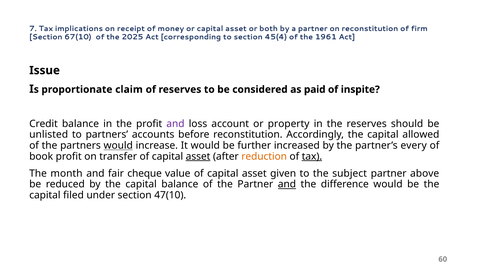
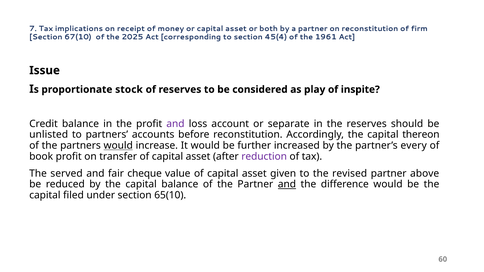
claim: claim -> stock (129, 90)
paid: paid -> play (315, 90)
property: property -> separate (289, 124)
allowed: allowed -> thereon (421, 135)
asset underline: present -> none (198, 157)
reduction colour: orange -> purple (264, 157)
tax underline: present -> none (312, 157)
month: month -> served (67, 174)
subject: subject -> revised (350, 174)
47(10: 47(10 -> 65(10 (170, 195)
